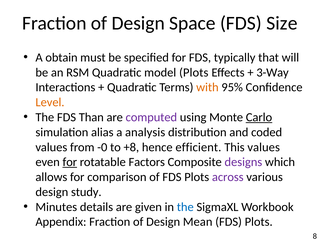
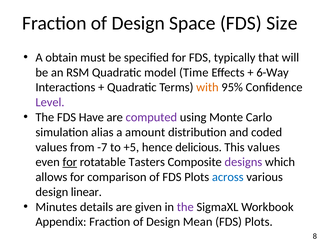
model Plots: Plots -> Time (194, 72)
3-Way: 3-Way -> 6-Way (273, 72)
Level colour: orange -> purple (50, 102)
Than: Than -> Have (91, 117)
Carlo underline: present -> none (259, 117)
analysis: analysis -> amount (145, 132)
-0: -0 -> -7 (102, 147)
+8: +8 -> +5 (131, 147)
efficient: efficient -> delicious (199, 147)
Factors: Factors -> Tasters (147, 162)
across colour: purple -> blue (228, 177)
study: study -> linear (86, 192)
the colour: blue -> purple (185, 207)
